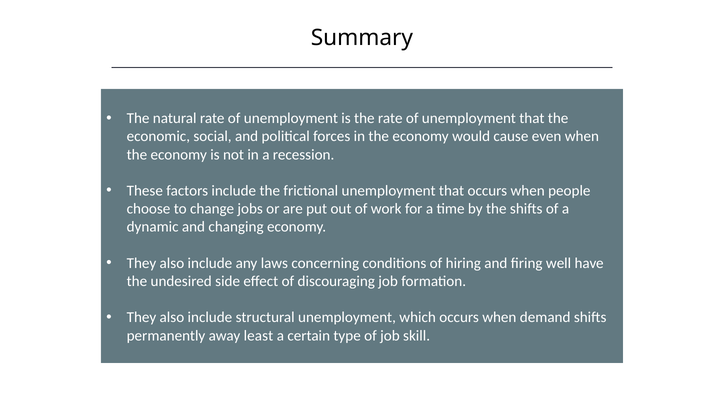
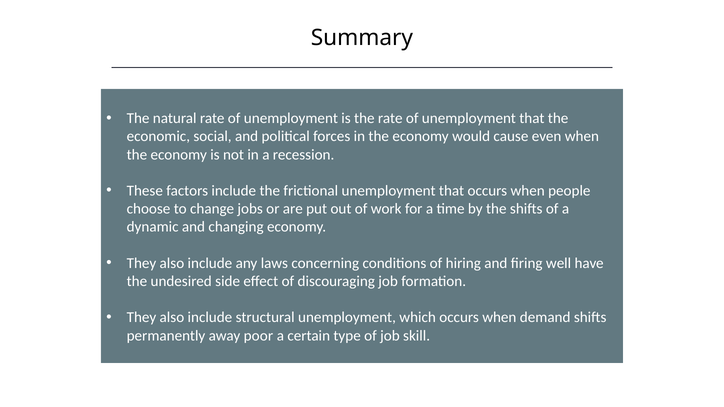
least: least -> poor (258, 336)
